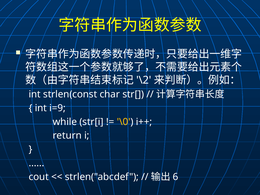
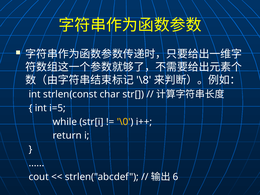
\2: \2 -> \8 (144, 80)
i=9: i=9 -> i=5 (58, 108)
